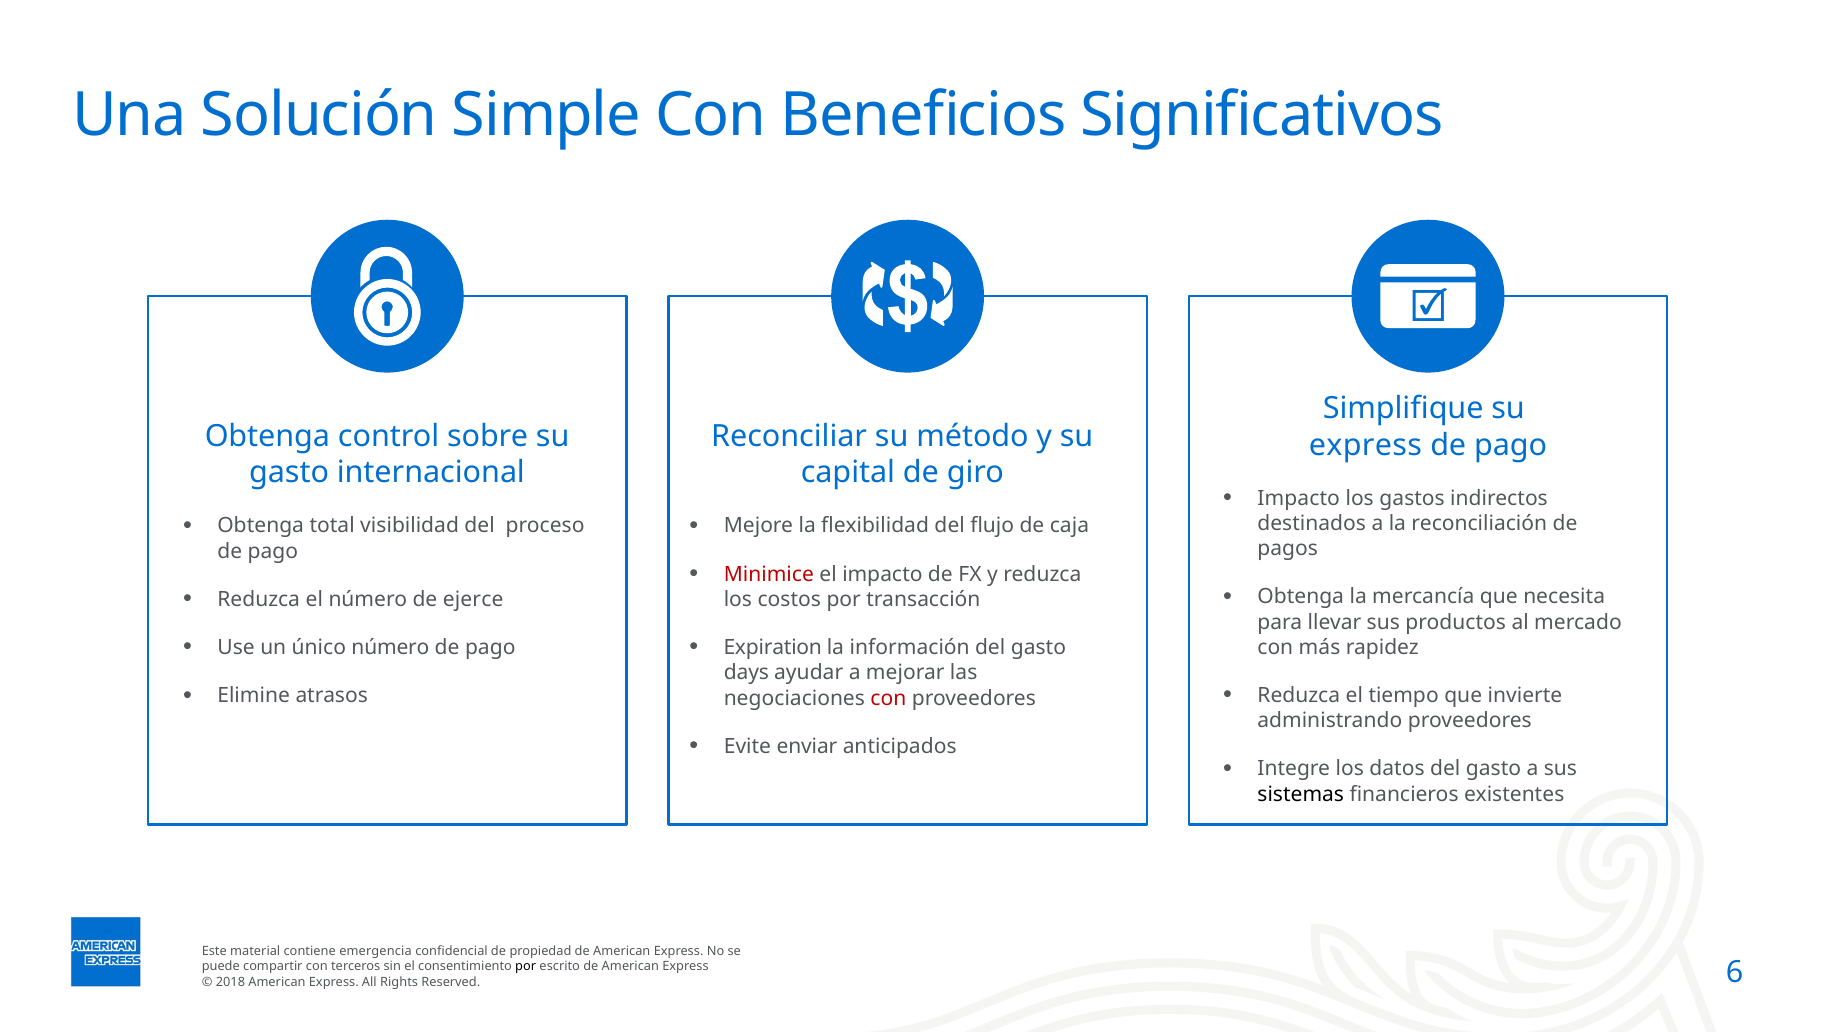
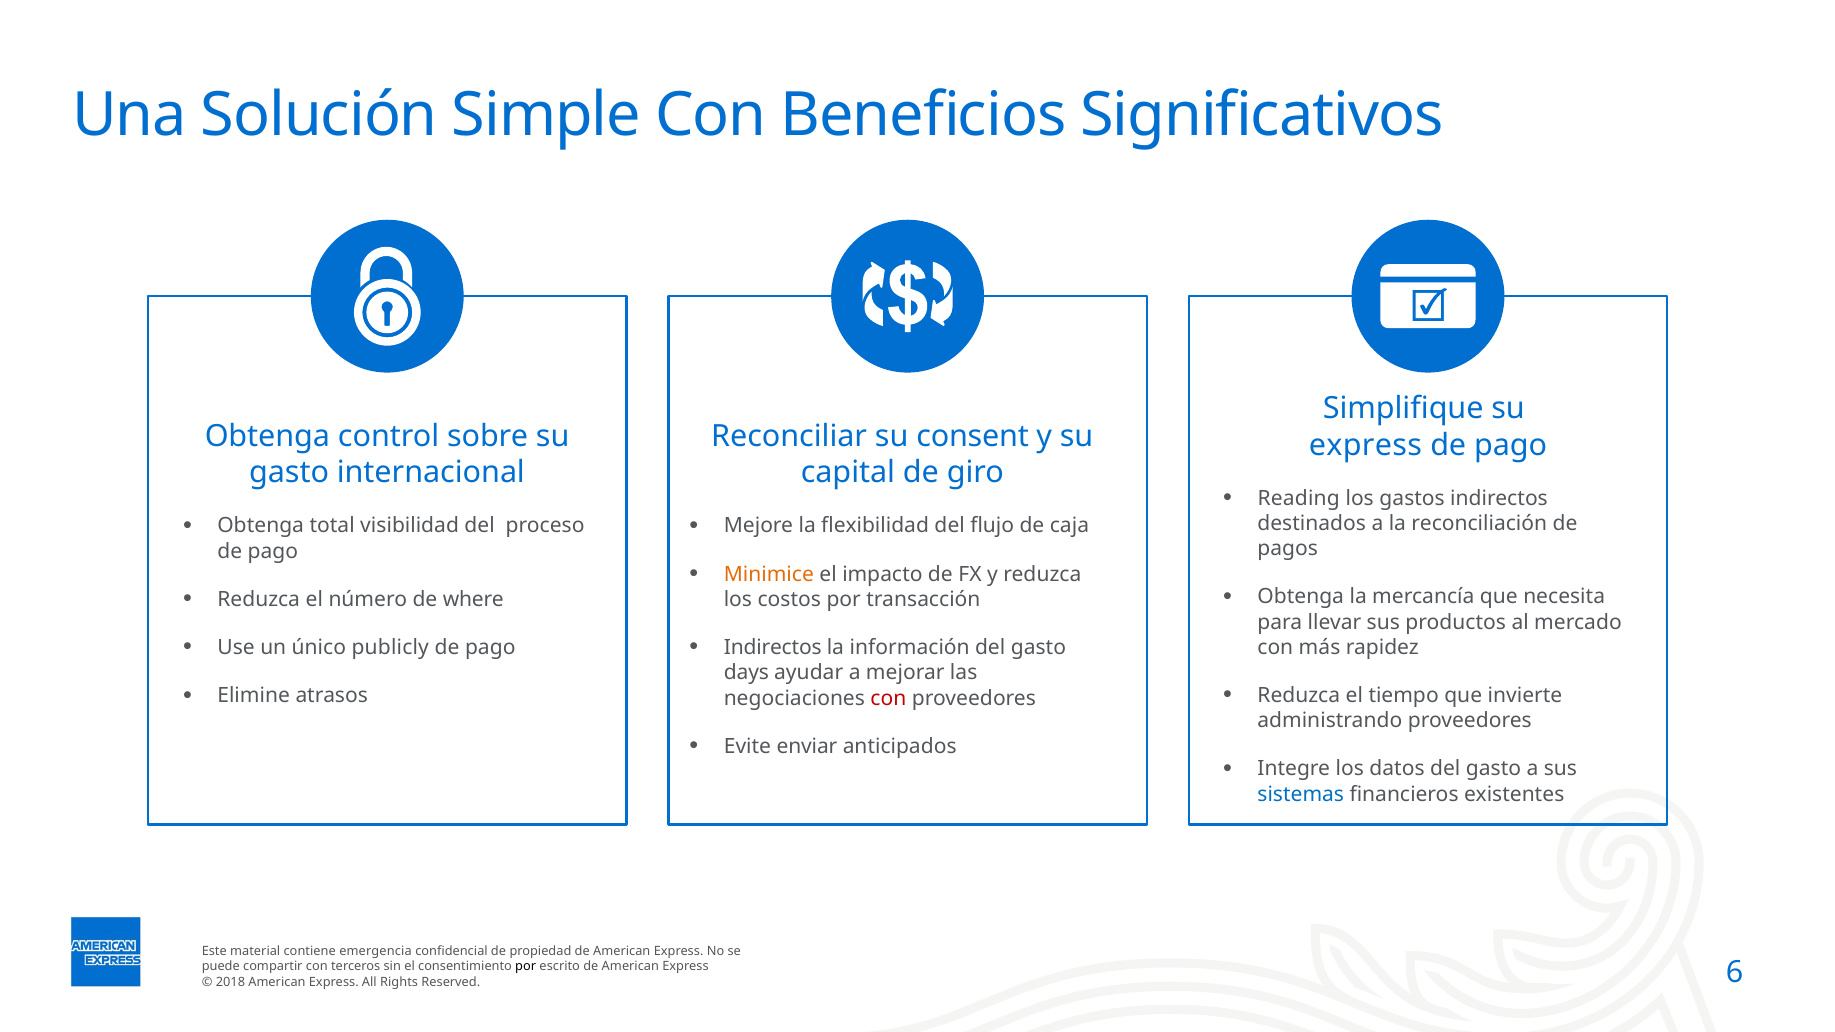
método: método -> consent (973, 436)
Impacto: Impacto -> Reading (1299, 498)
Minimice colour: red -> orange (769, 574)
ejerce: ejerce -> where (473, 600)
único número: número -> publicly (390, 648)
Expiration: Expiration -> Indirectos (773, 648)
sistemas colour: black -> blue (1301, 794)
